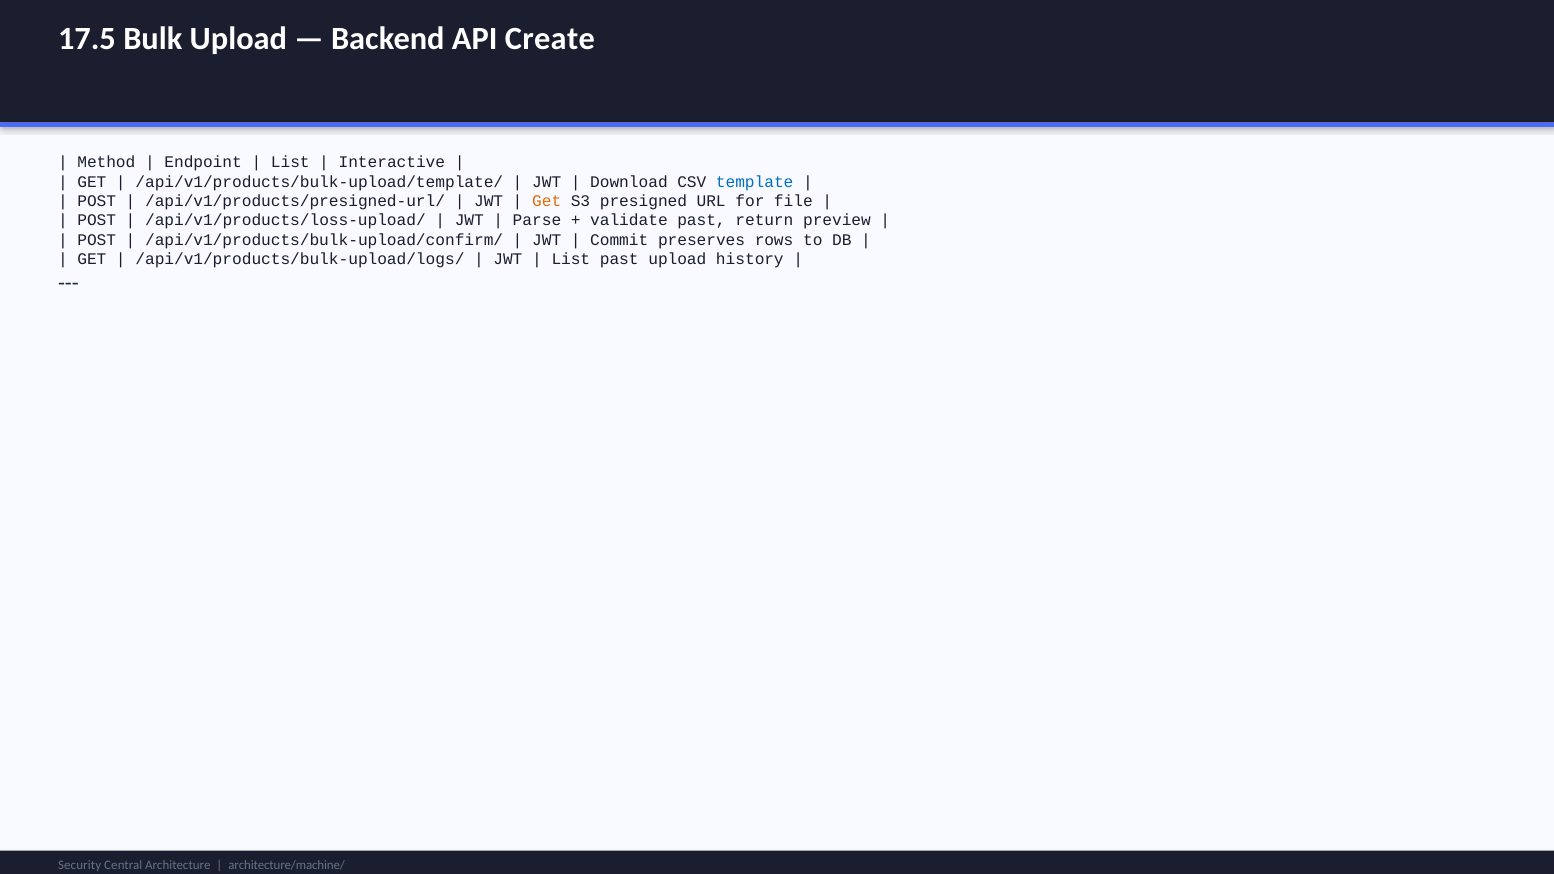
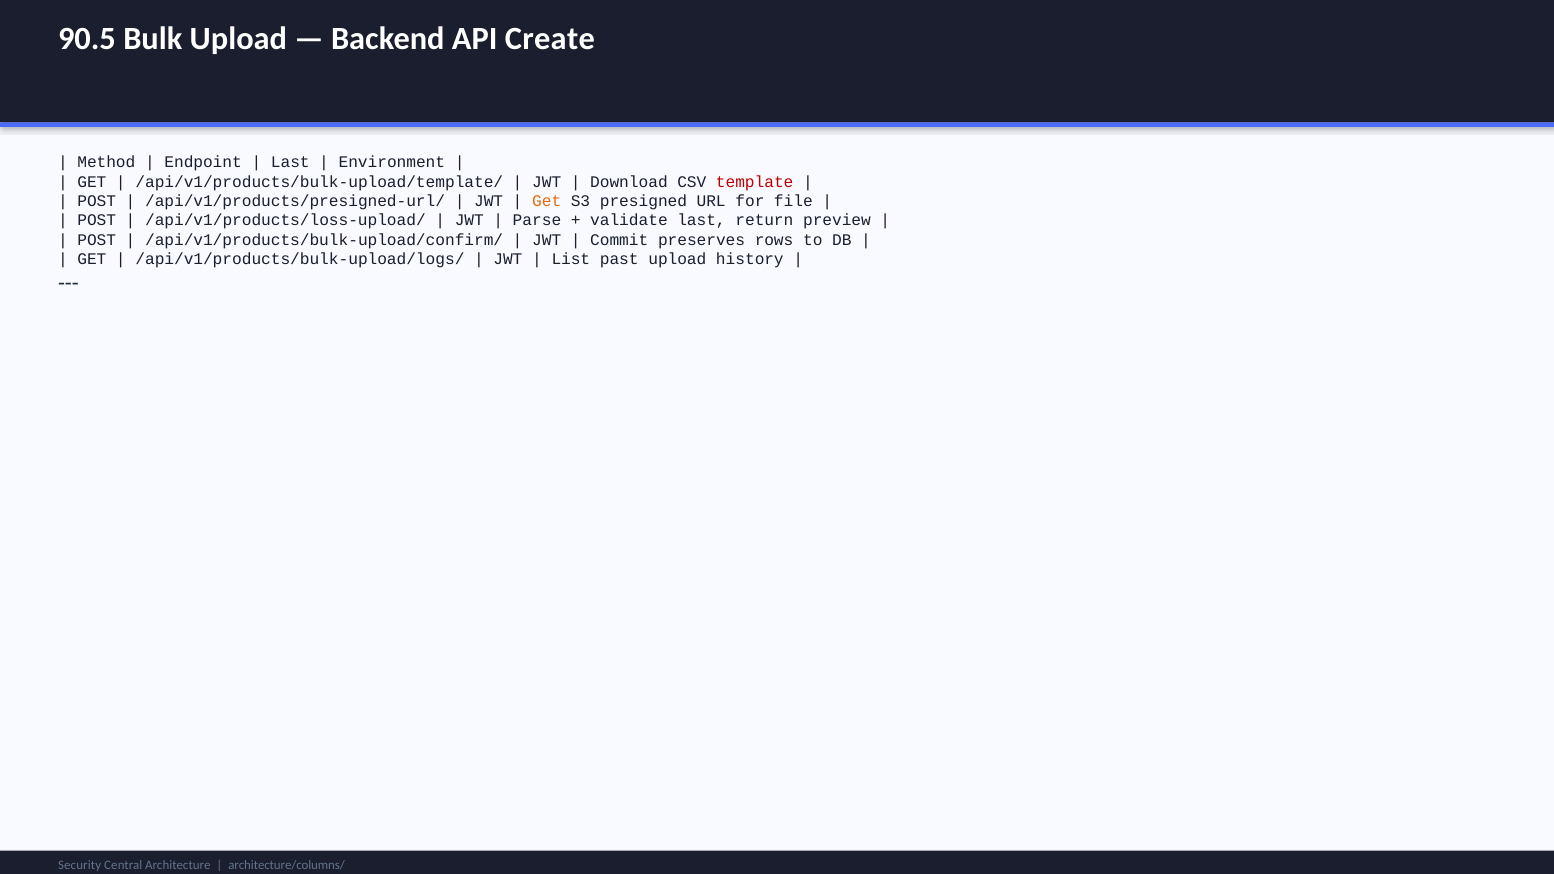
17.5: 17.5 -> 90.5 (87, 39)
List: List -> Last (290, 162)
Interactive: Interactive -> Environment (392, 162)
template colour: blue -> red (755, 182)
validate past: past -> last (701, 221)
architecture/machine/: architecture/machine/ -> architecture/columns/ (287, 865)
